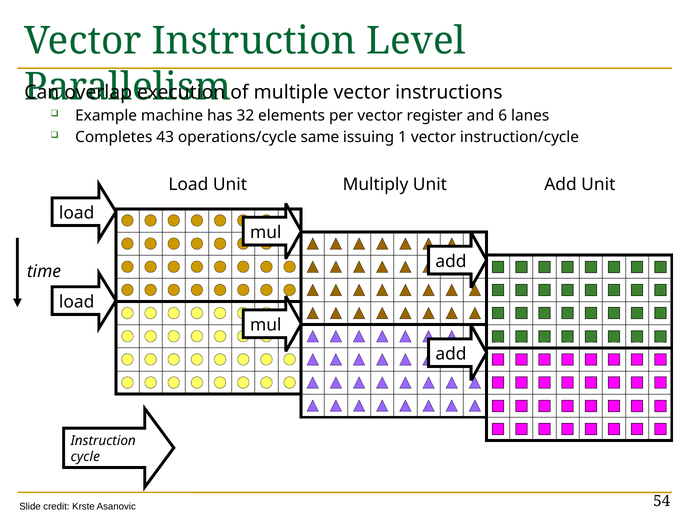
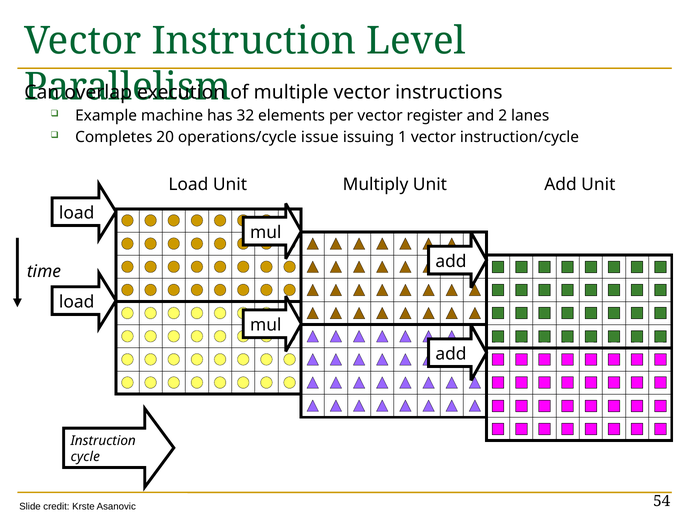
6: 6 -> 2 (503, 116)
43: 43 -> 20 (165, 137)
same: same -> issue (320, 137)
